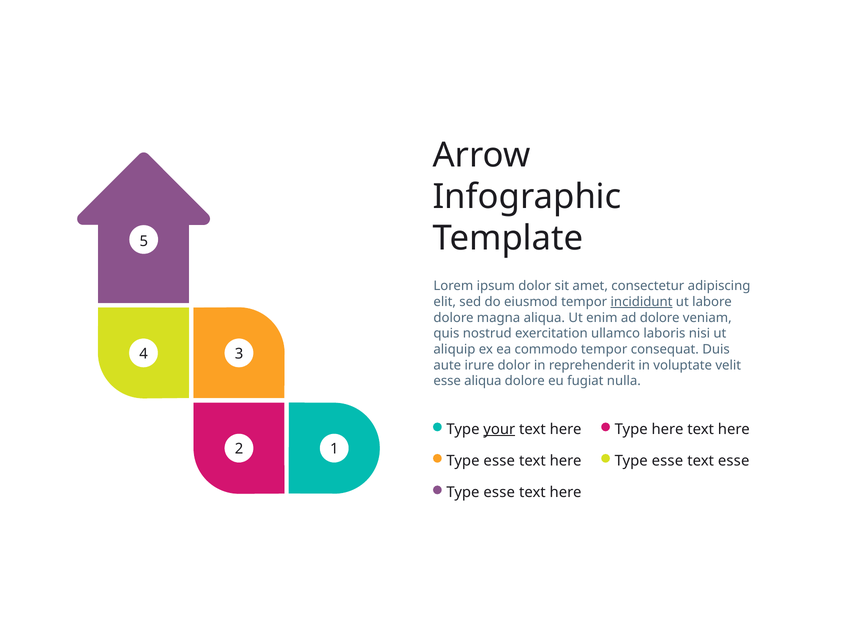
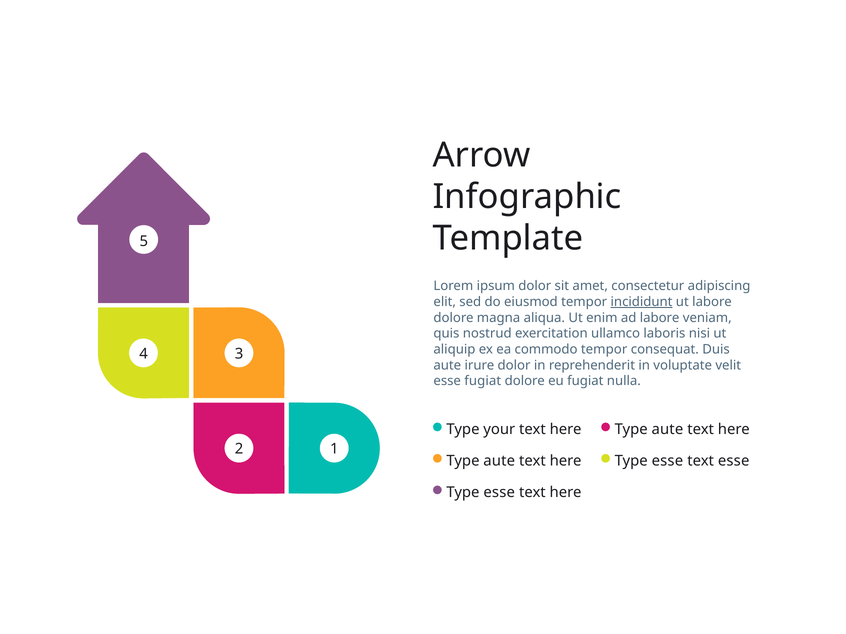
ad dolore: dolore -> labore (660, 318)
esse aliqua: aliqua -> fugiat (483, 381)
your underline: present -> none (499, 430)
here: here -> aute (667, 430)
esse: esse -> aute (499, 461)
